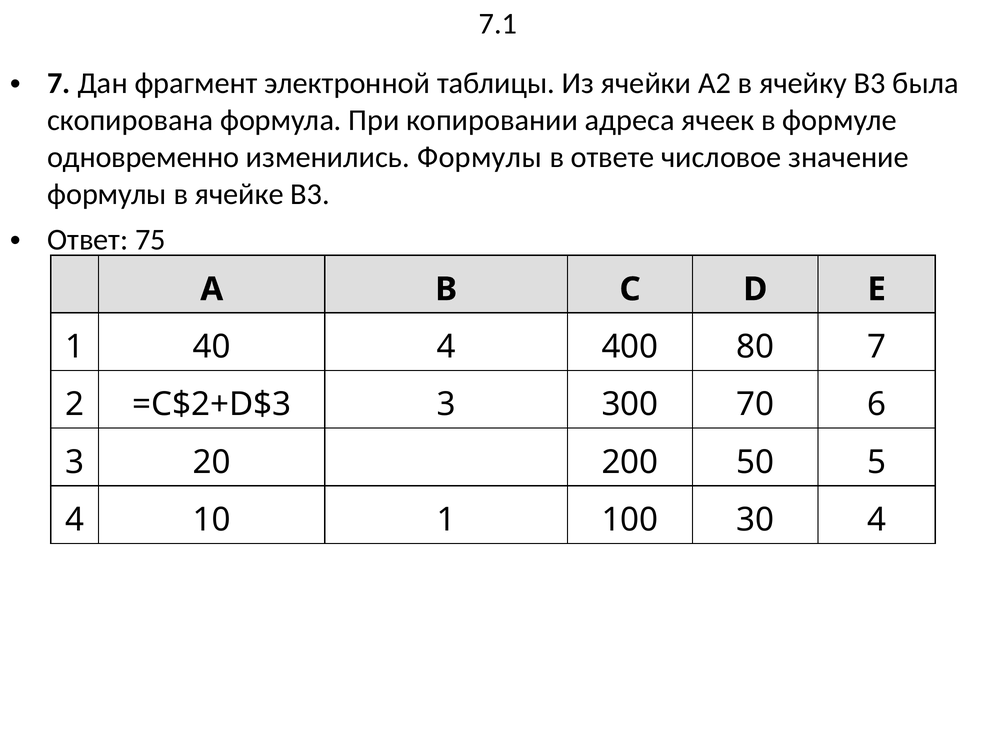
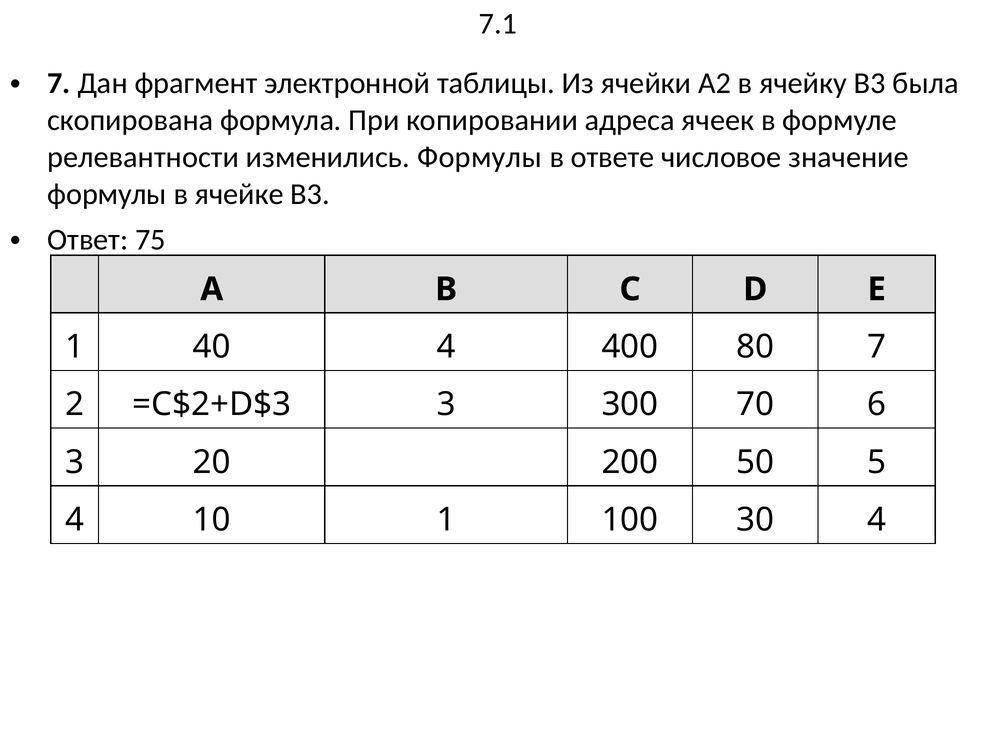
одновременно: одновременно -> релевантности (143, 157)
